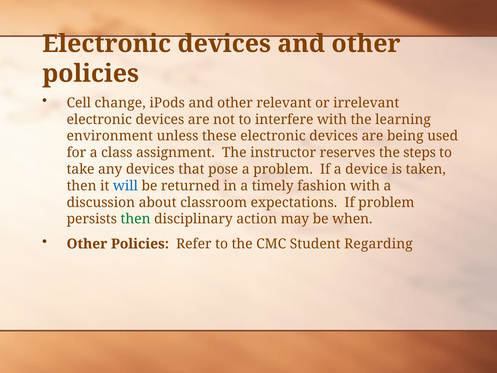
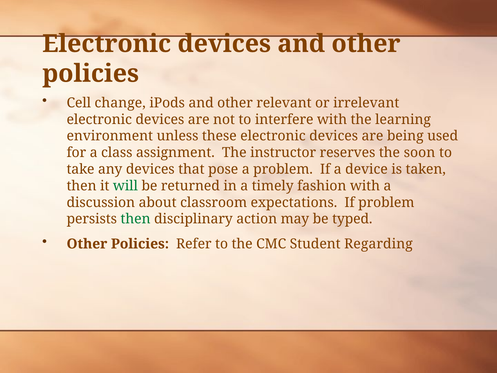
steps: steps -> soon (419, 153)
will colour: blue -> green (125, 186)
when: when -> typed (352, 219)
